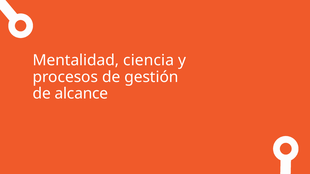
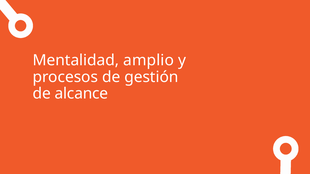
ciencia: ciencia -> amplio (149, 60)
